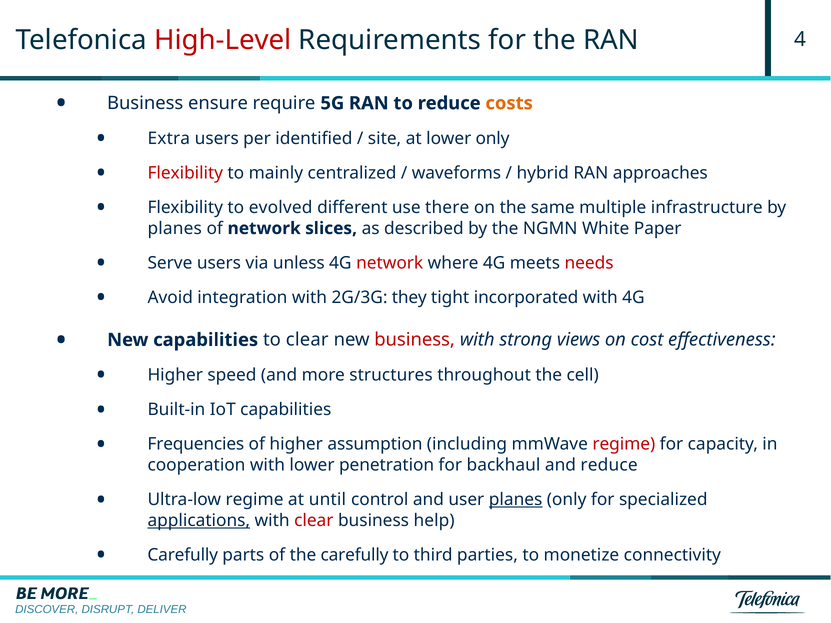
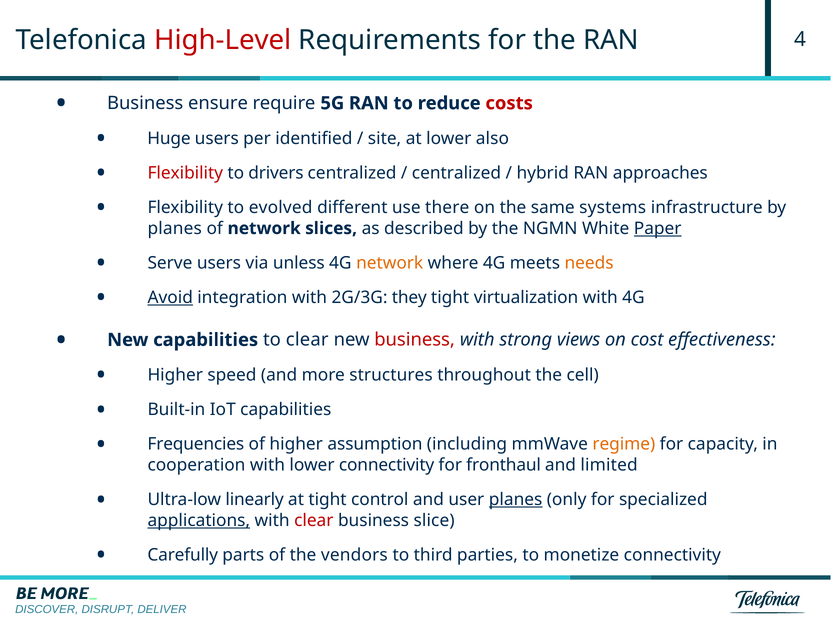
costs colour: orange -> red (509, 103)
Extra: Extra -> Huge (169, 138)
lower only: only -> also (492, 138)
mainly: mainly -> drivers (276, 173)
waveforms: waveforms -> centralized (456, 173)
multiple: multiple -> systems (613, 208)
Paper underline: none -> present (658, 228)
network colour: red -> orange (390, 263)
needs colour: red -> orange (589, 263)
Avoid underline: none -> present (170, 298)
incorporated: incorporated -> virtualization (526, 298)
regime colour: red -> orange (624, 444)
lower penetration: penetration -> connectivity (387, 465)
backhaul: backhaul -> fronthaul (504, 465)
and reduce: reduce -> limited (609, 465)
Ultra-low regime: regime -> linearly (255, 500)
at until: until -> tight (328, 500)
help: help -> slice (434, 521)
the carefully: carefully -> vendors (354, 555)
